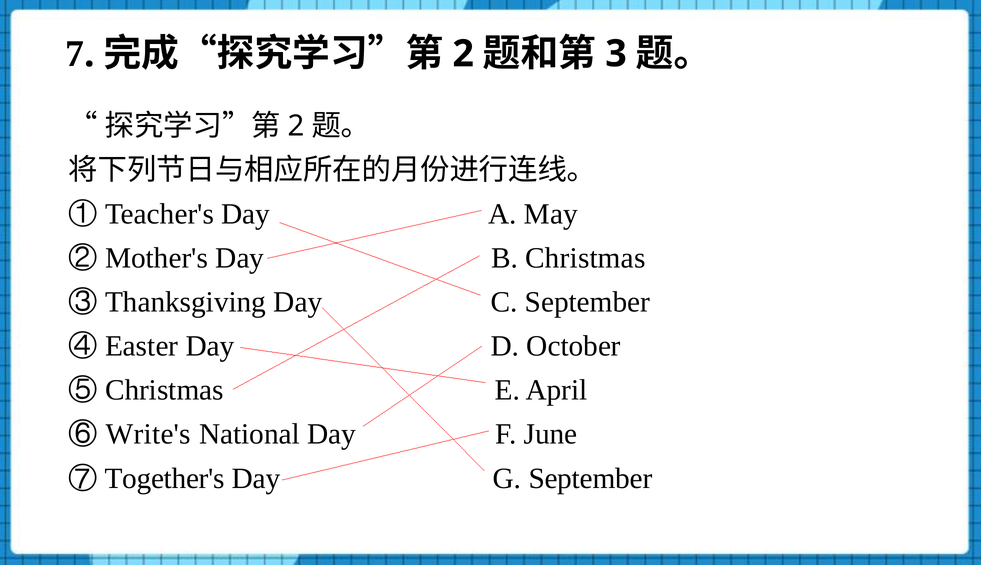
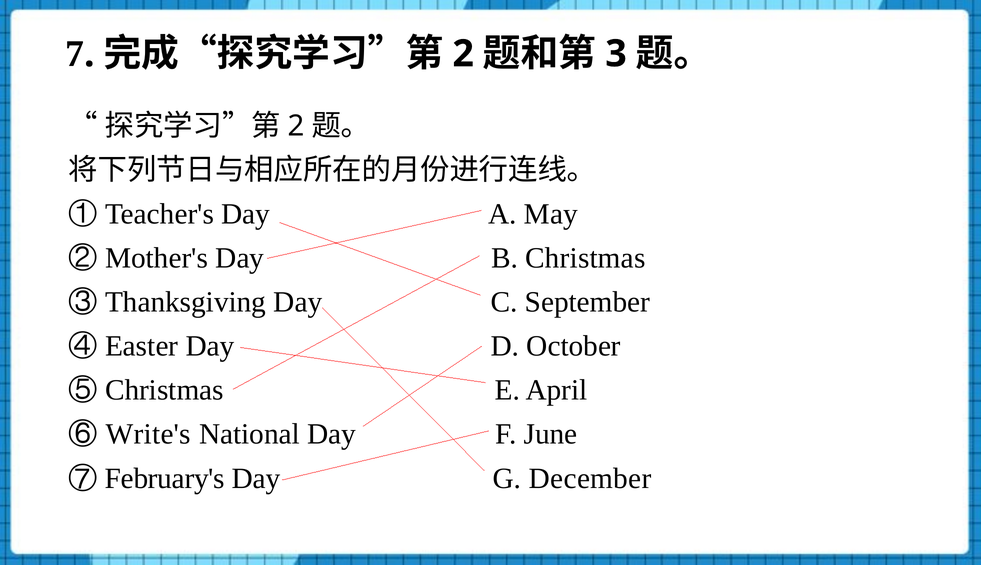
Together's: Together's -> February's (165, 478)
G September: September -> December (590, 478)
